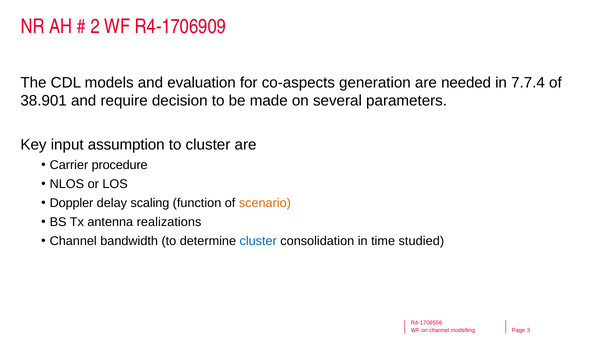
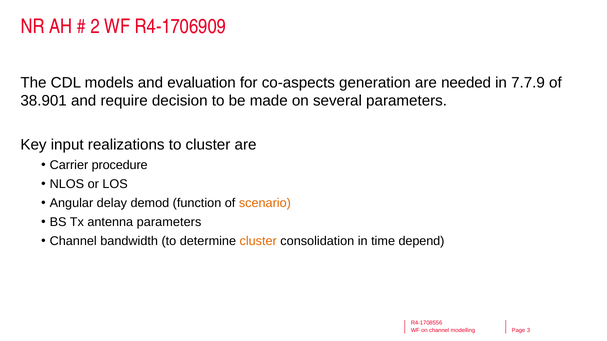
7.7.4: 7.7.4 -> 7.7.9 (528, 83)
assumption: assumption -> realizations (126, 145)
Doppler: Doppler -> Angular (71, 203)
scaling: scaling -> demod (150, 203)
antenna realizations: realizations -> parameters (169, 222)
cluster colour: blue -> orange (258, 241)
studied: studied -> depend (421, 241)
